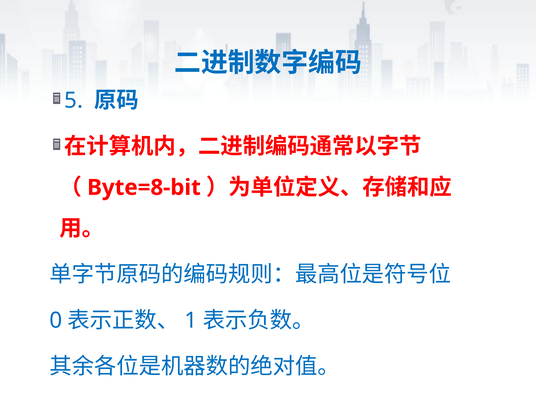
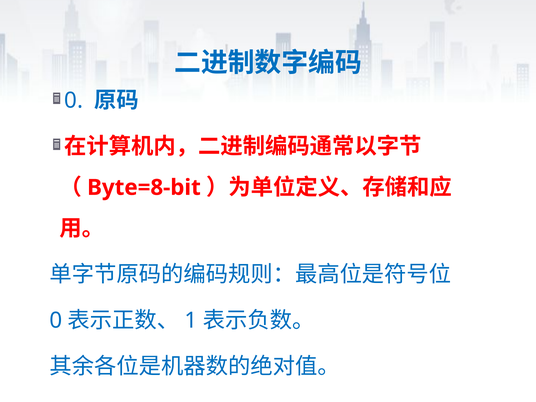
5: 5 -> 0 (74, 101)
